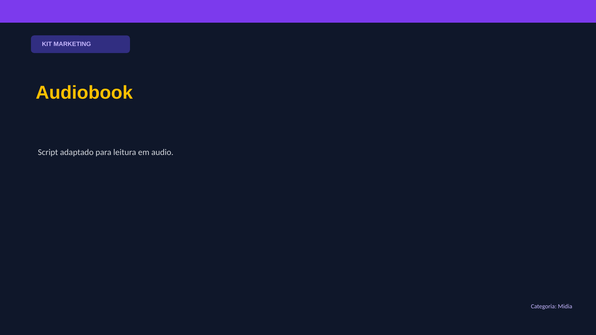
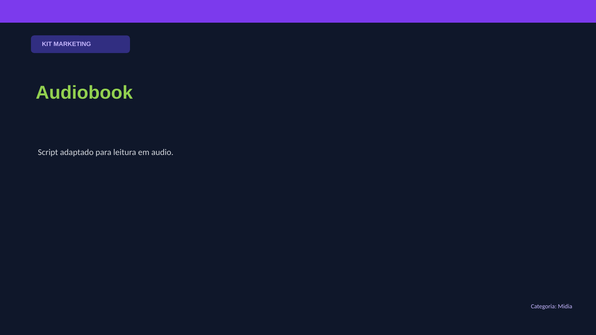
Audiobook colour: yellow -> light green (84, 93)
